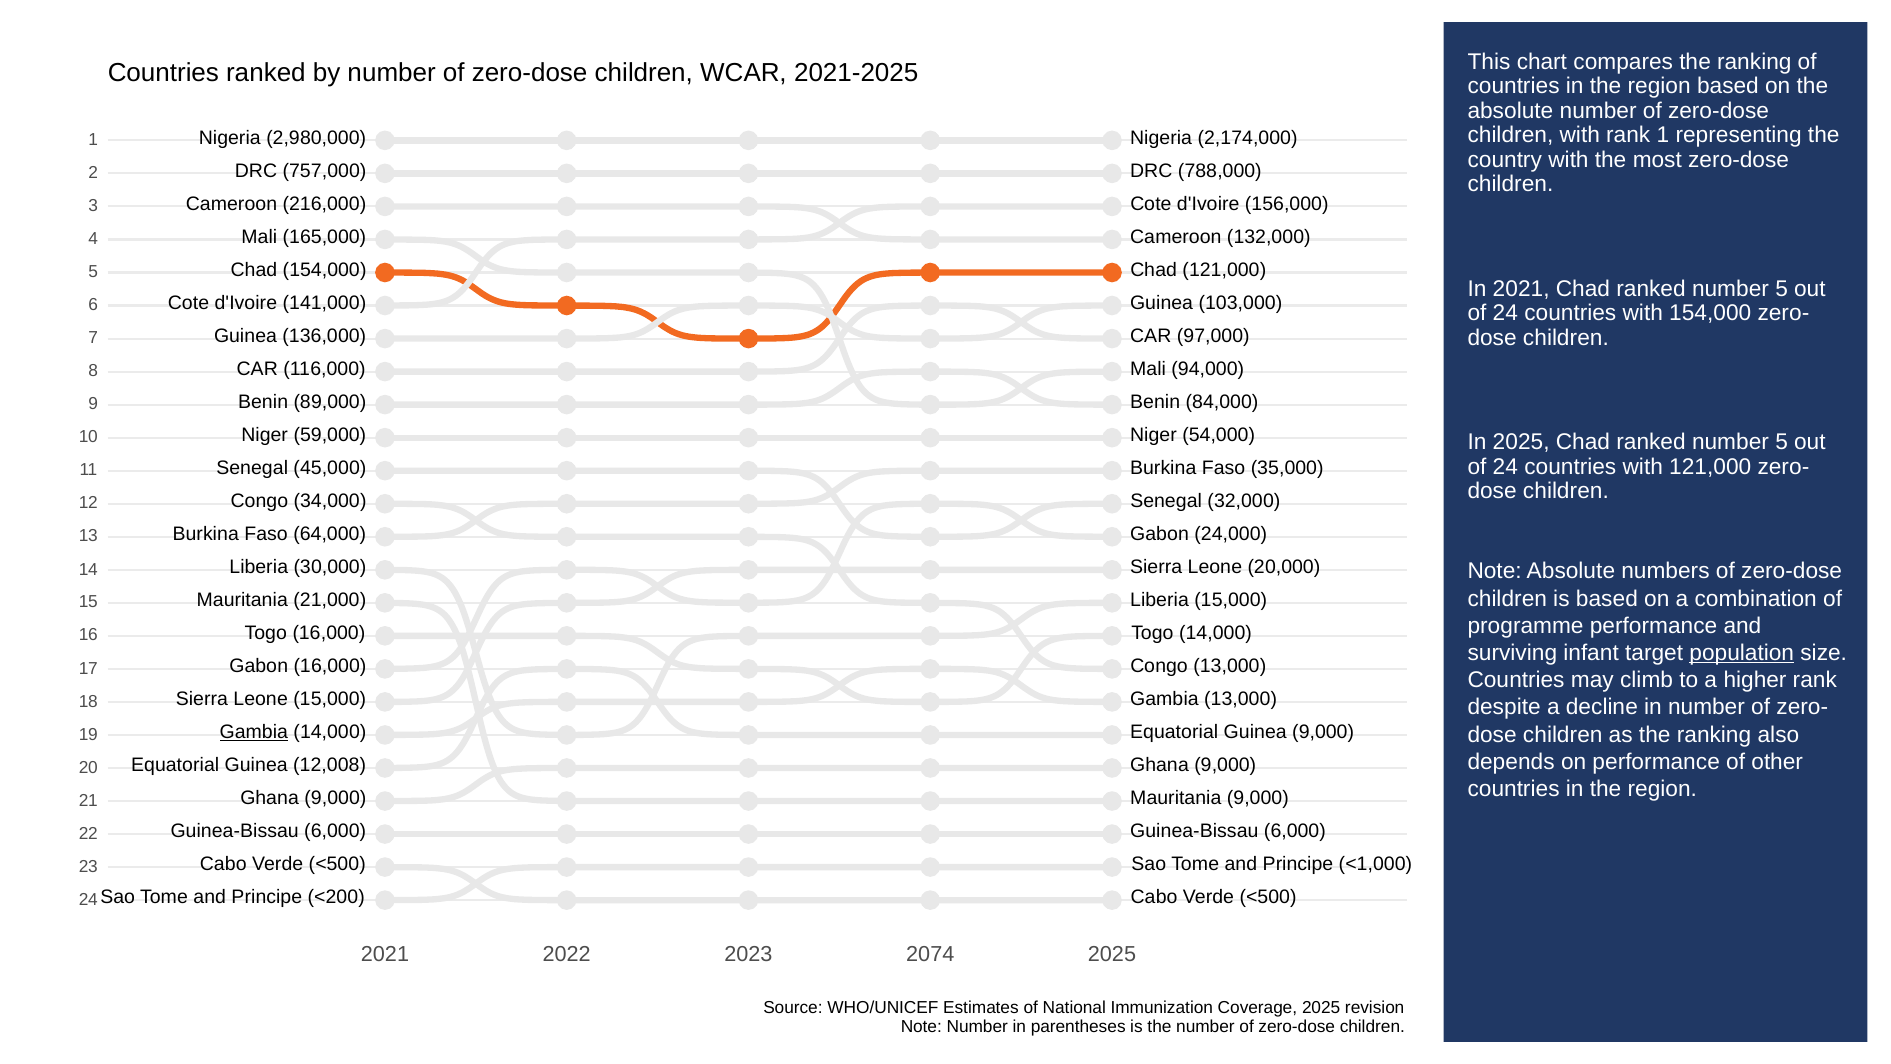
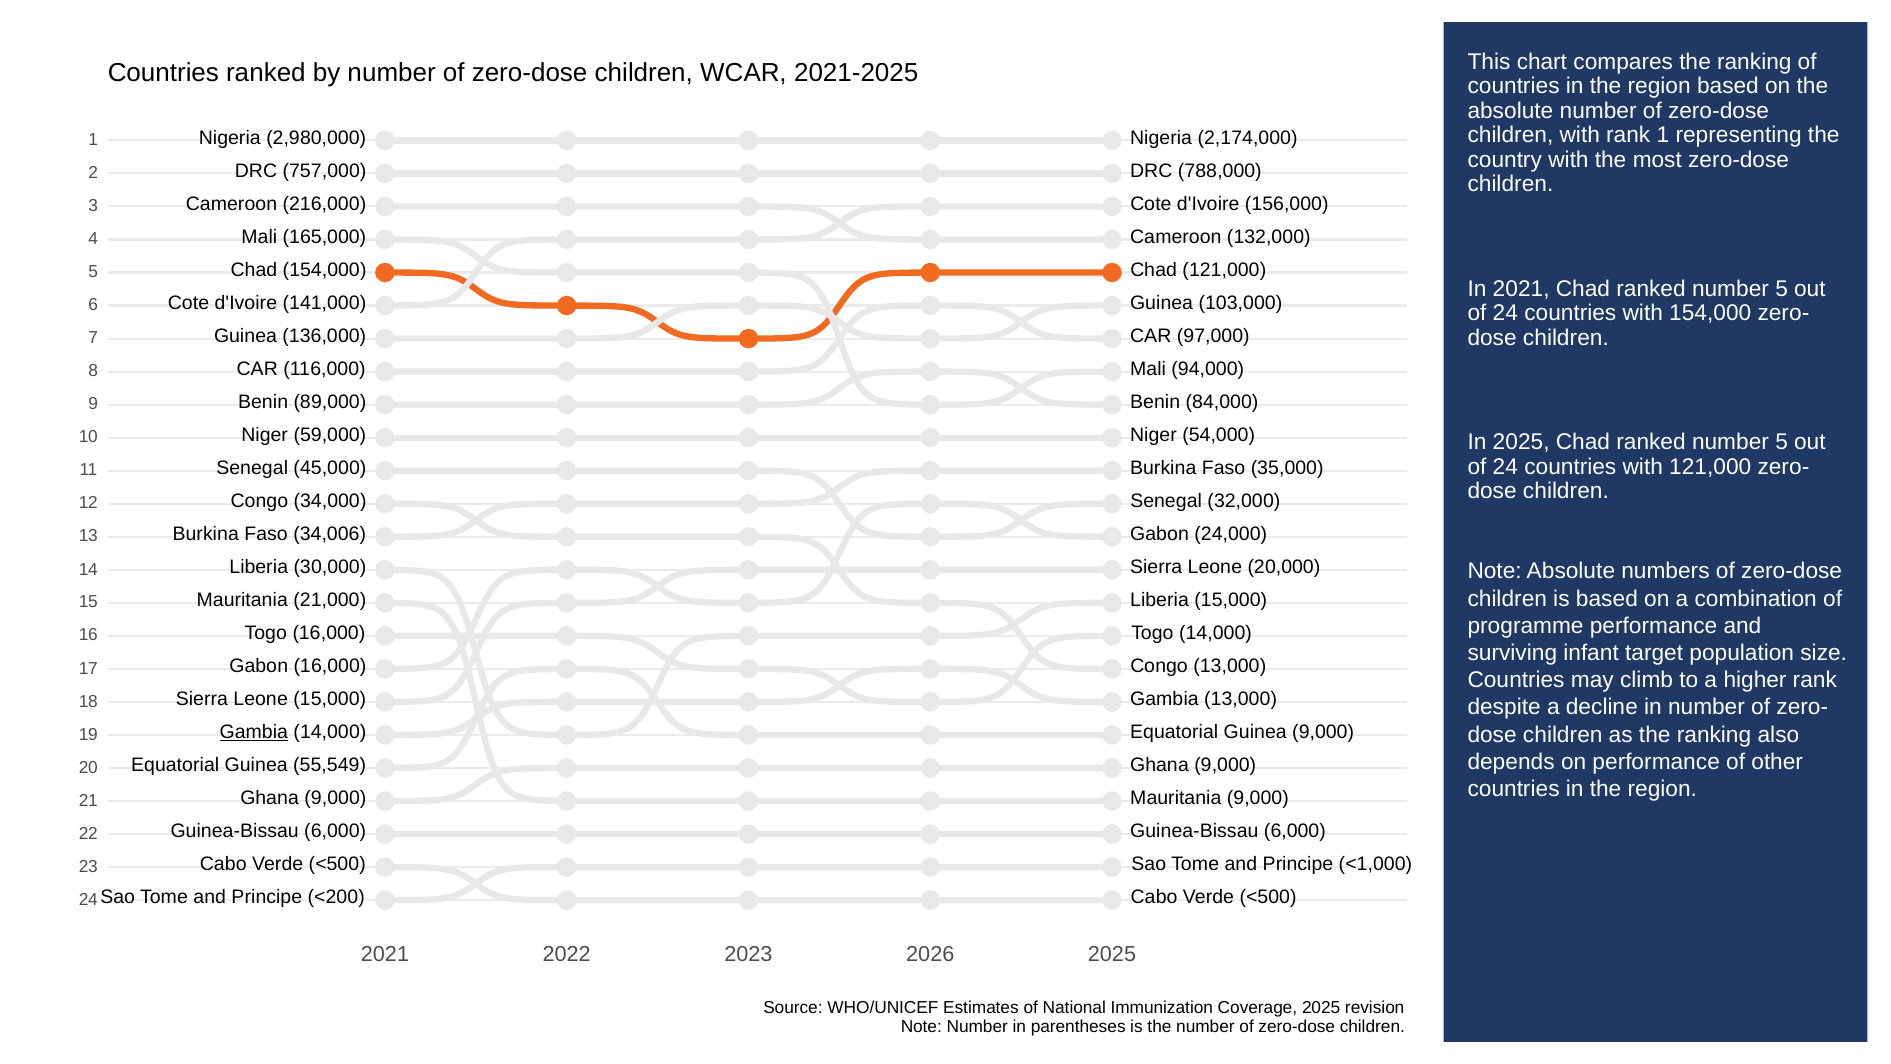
64,000: 64,000 -> 34,006 (330, 534)
population underline: present -> none (1742, 653)
12,008: 12,008 -> 55,549 (330, 765)
2074: 2074 -> 2026 (930, 954)
